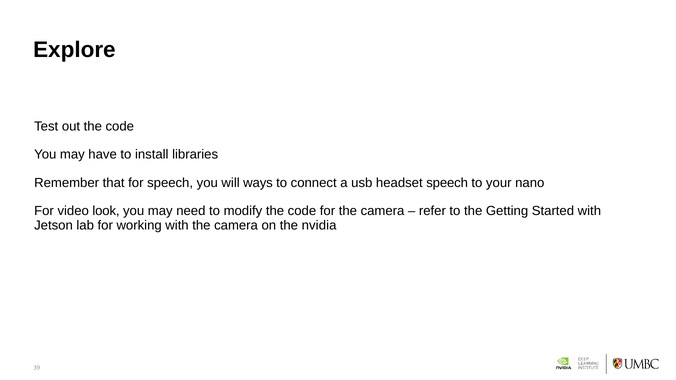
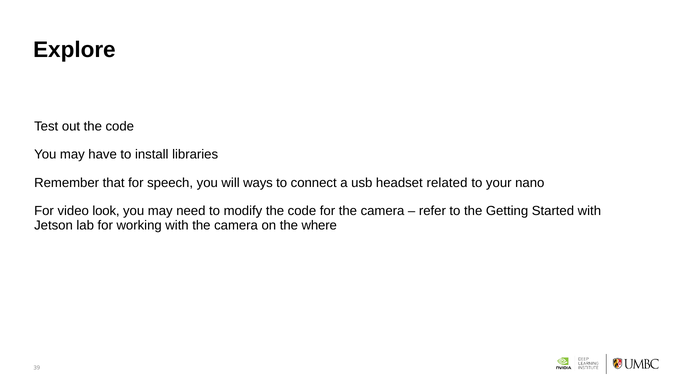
headset speech: speech -> related (447, 183)
nvidia: nvidia -> where (319, 225)
